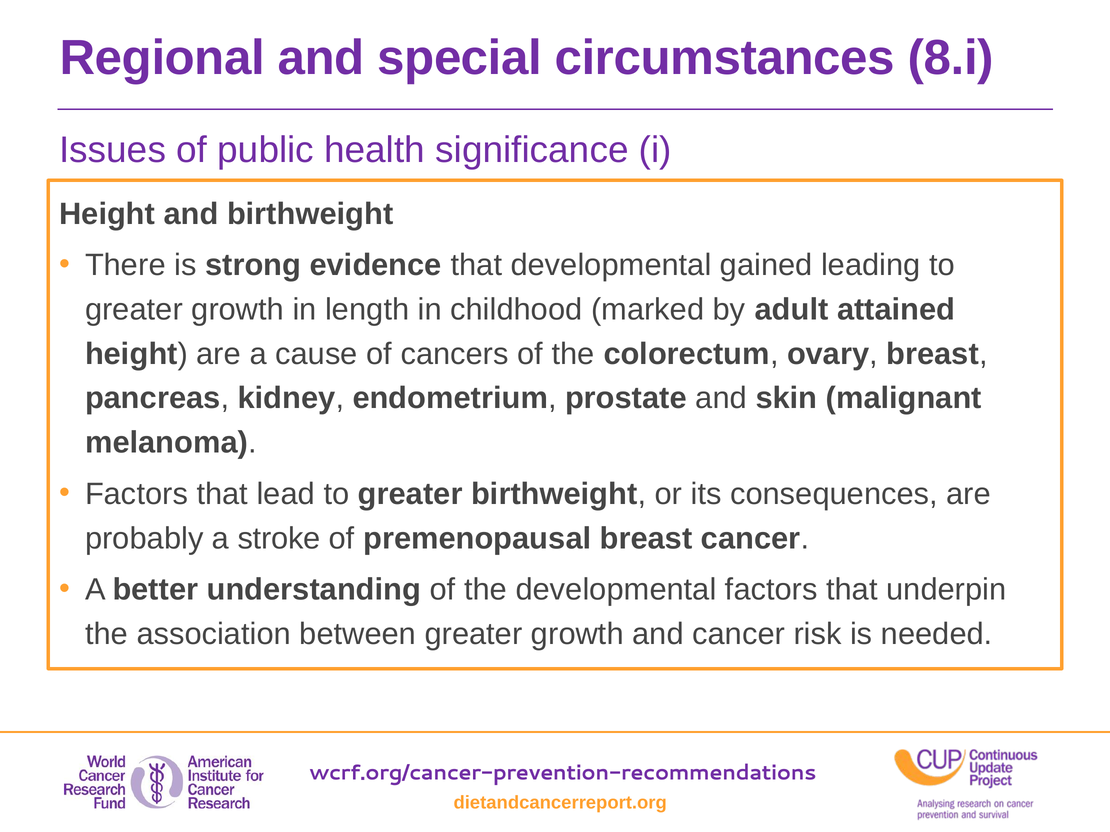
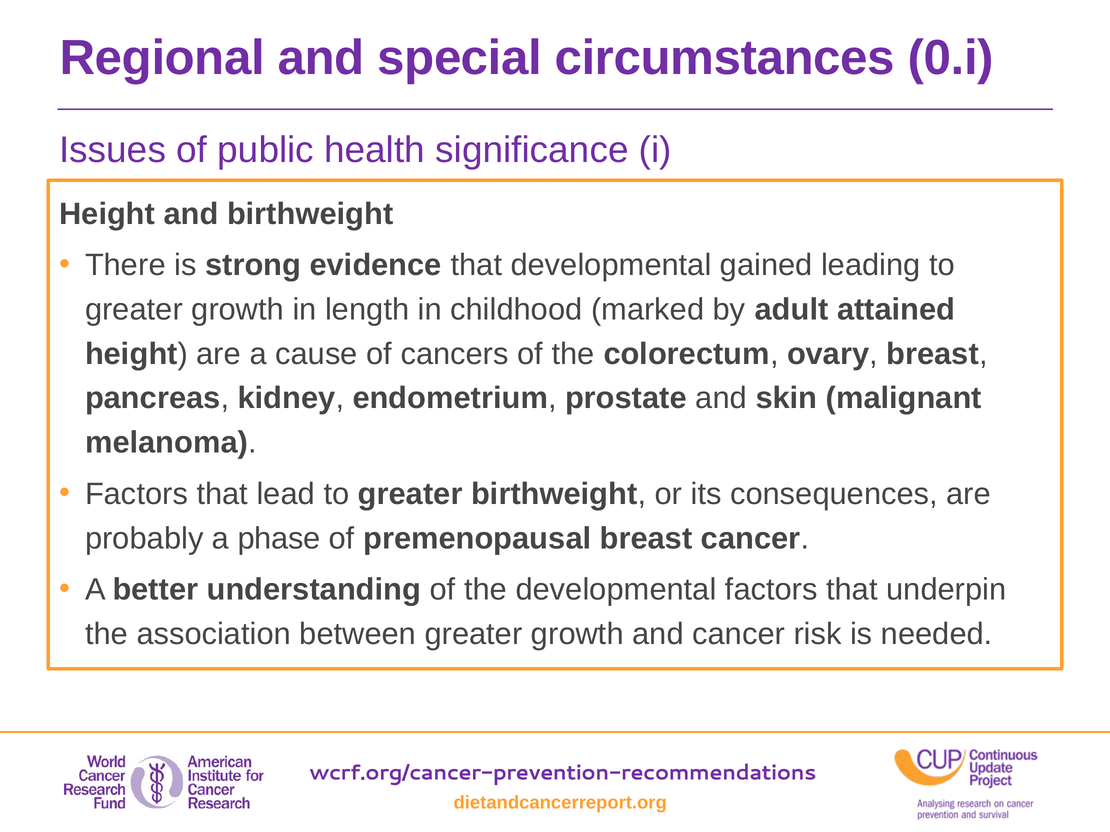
8.i: 8.i -> 0.i (951, 58)
stroke: stroke -> phase (279, 539)
